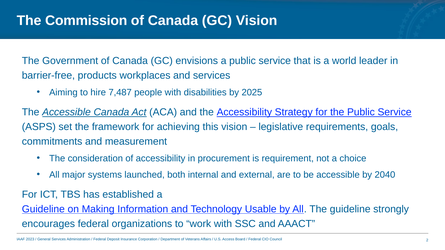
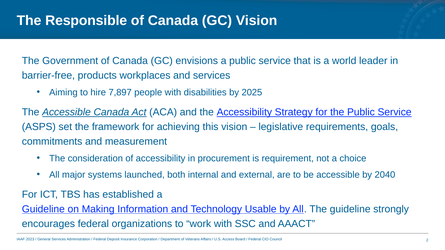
Commission: Commission -> Responsible (86, 21)
7,487: 7,487 -> 7,897 (120, 93)
